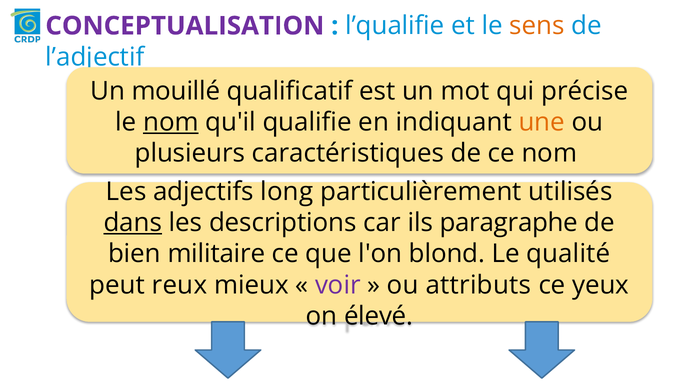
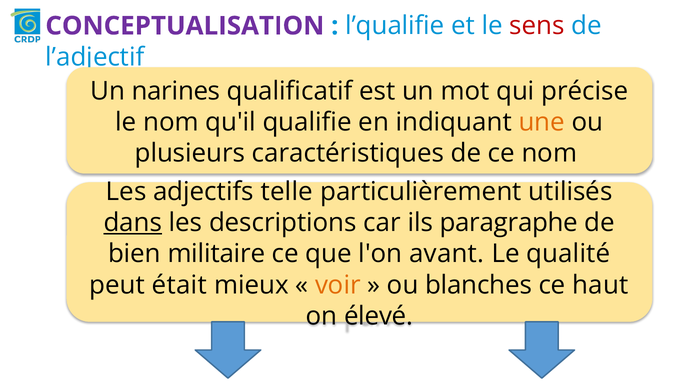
sens colour: orange -> red (537, 26)
mouillé: mouillé -> narines (176, 91)
nom underline: present -> none (171, 122)
long: long -> telle (287, 192)
blond: blond -> avant (447, 254)
reux: reux -> était (179, 285)
voir colour: purple -> orange (338, 285)
attributs: attributs -> blanches (479, 285)
yeux: yeux -> haut (600, 285)
